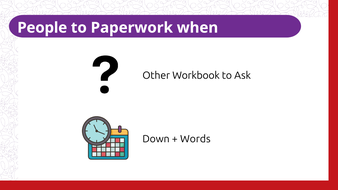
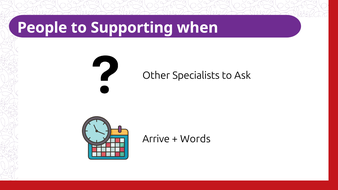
Paperwork: Paperwork -> Supporting (132, 28)
Workbook: Workbook -> Specialists (196, 76)
Down: Down -> Arrive (156, 139)
